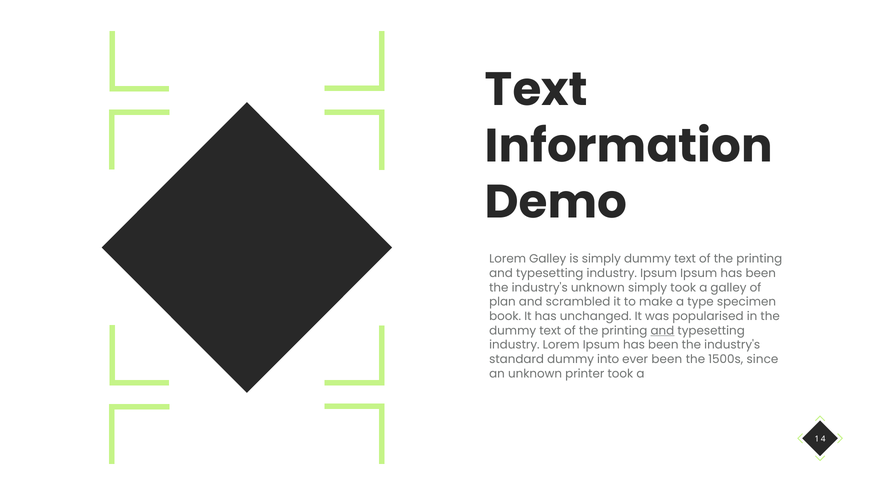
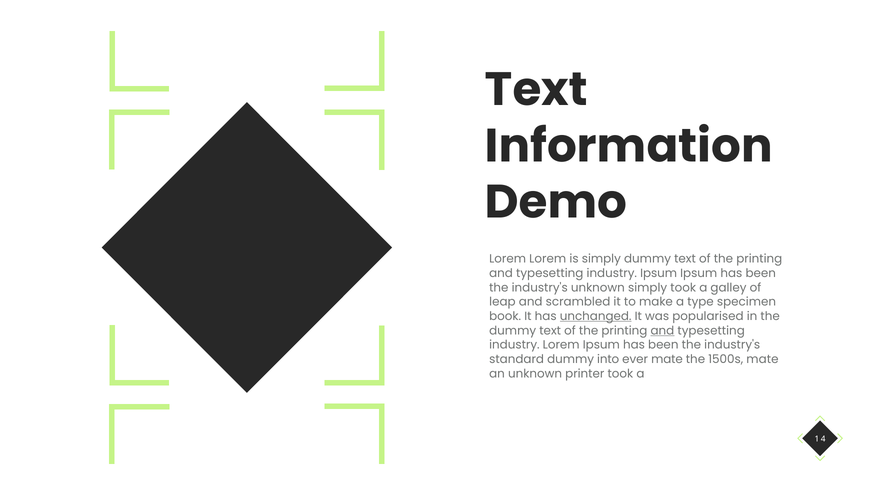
Lorem Galley: Galley -> Lorem (548, 259)
plan: plan -> leap (502, 302)
unchanged underline: none -> present (596, 316)
ever been: been -> mate (667, 359)
1500s since: since -> mate (762, 359)
